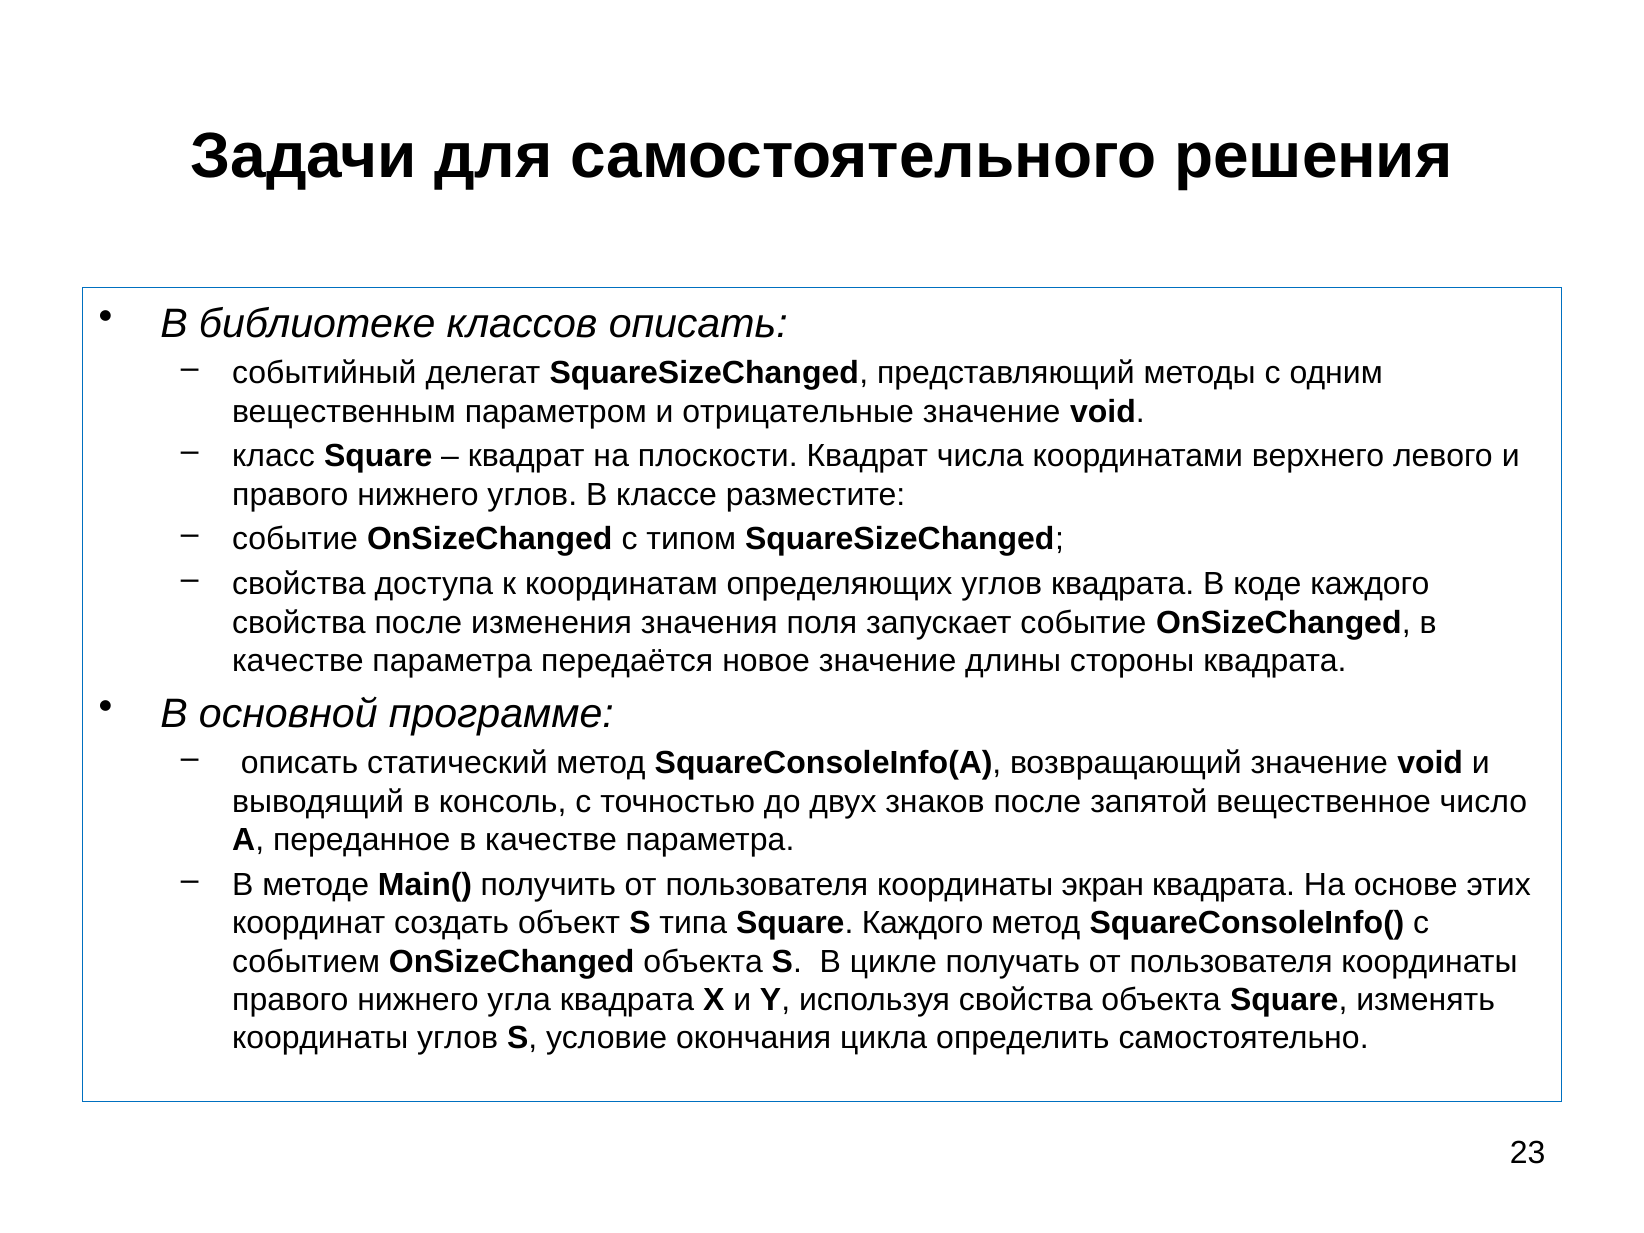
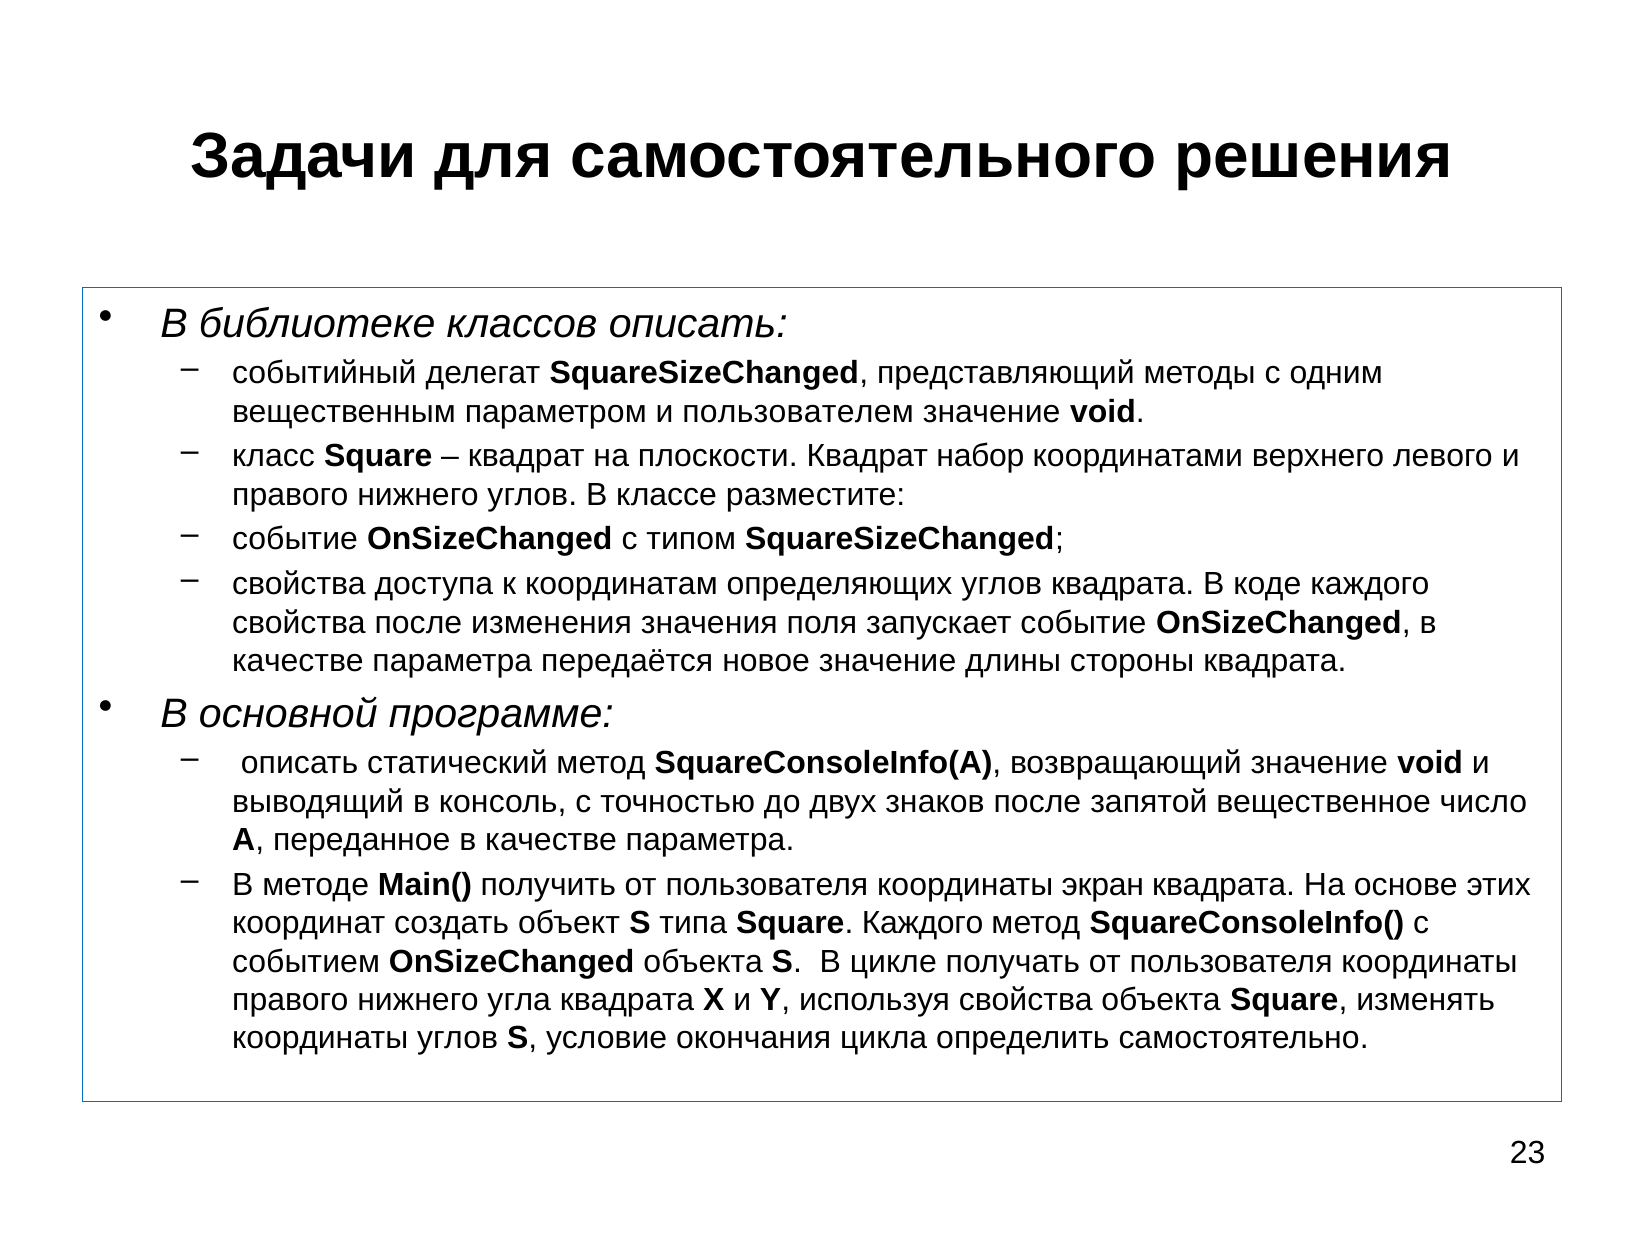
отрицательные: отрицательные -> пользователем (798, 411)
числа: числа -> набор (980, 456)
